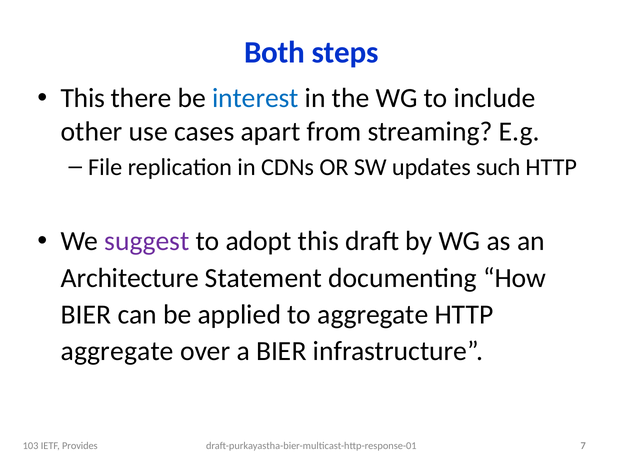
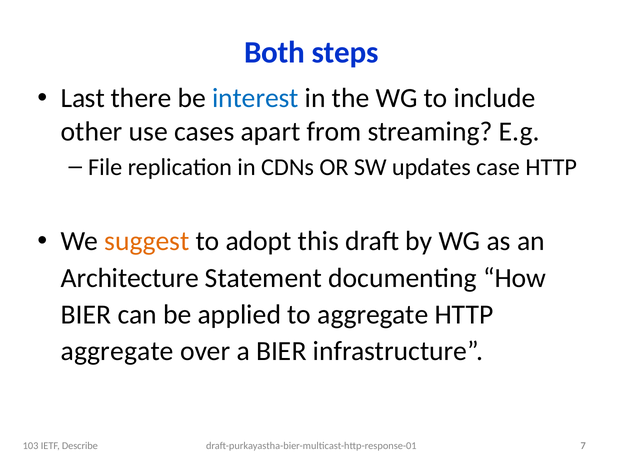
This: This -> Last (83, 98)
such: such -> case (498, 167)
suggest colour: purple -> orange (147, 241)
Provides: Provides -> Describe (80, 446)
